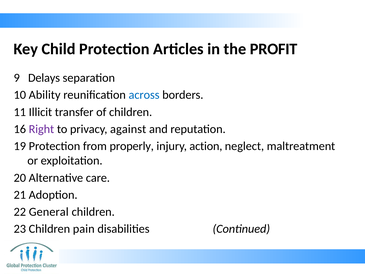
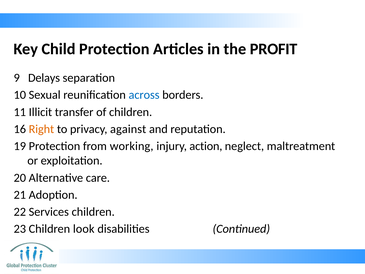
Ability: Ability -> Sexual (45, 95)
Right colour: purple -> orange (41, 129)
properly: properly -> working (132, 146)
General: General -> Services (49, 212)
pain: pain -> look (84, 229)
